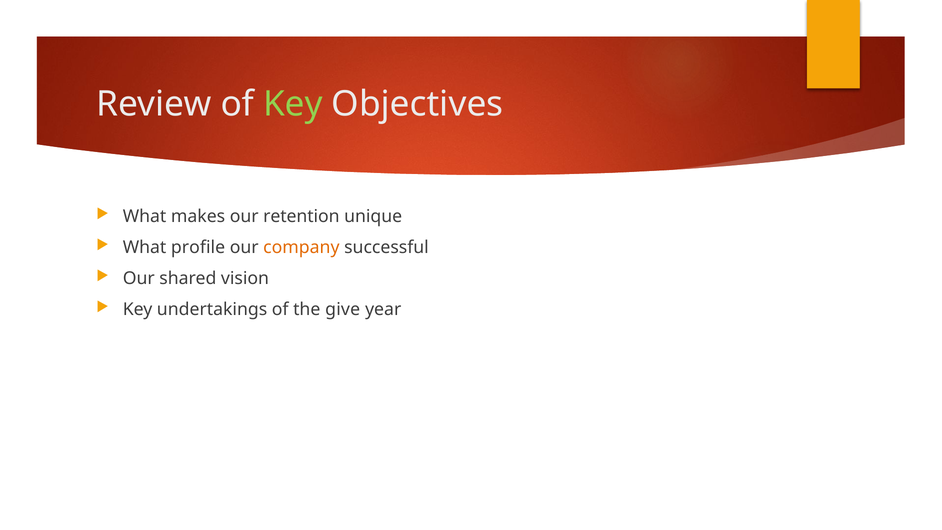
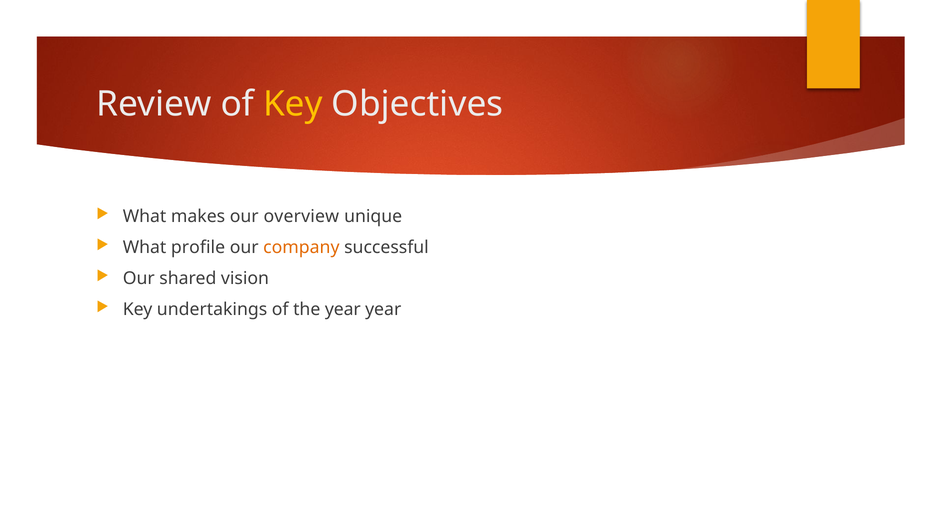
Key colour: light green -> yellow (293, 104)
retention: retention -> overview (301, 217)
the give: give -> year (343, 310)
